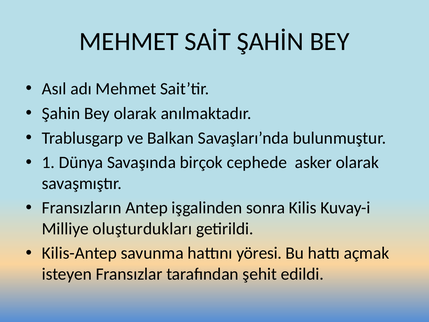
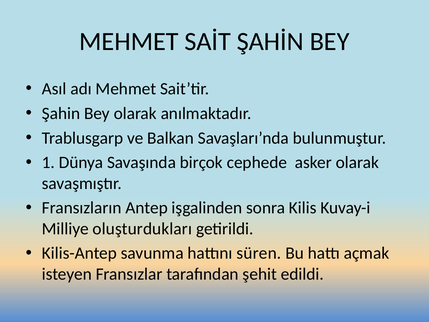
yöresi: yöresi -> süren (259, 253)
